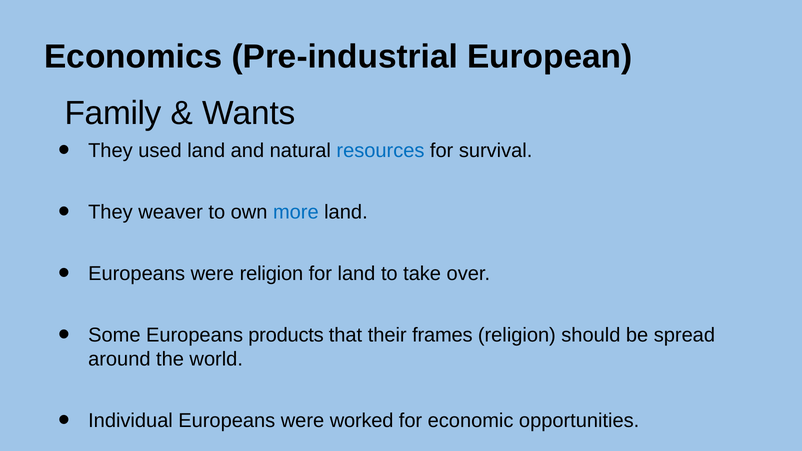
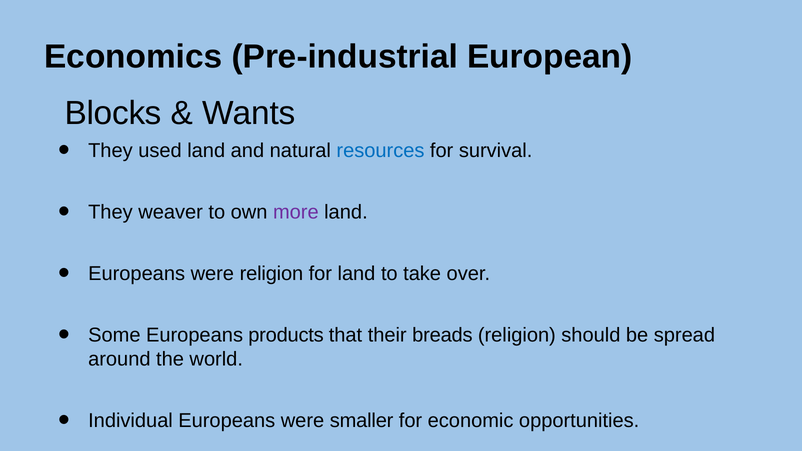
Family: Family -> Blocks (113, 113)
more colour: blue -> purple (296, 212)
frames: frames -> breads (442, 335)
worked: worked -> smaller (362, 421)
